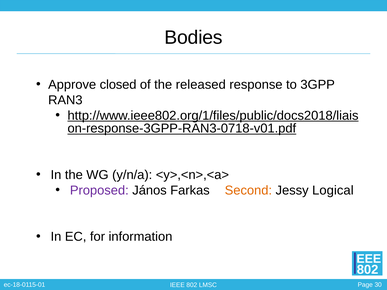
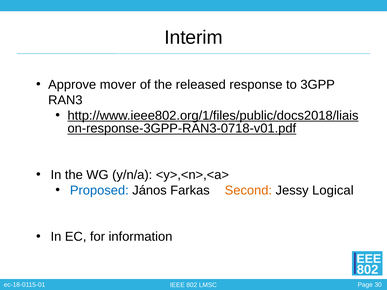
Bodies: Bodies -> Interim (194, 37)
closed: closed -> mover (118, 85)
Proposed colour: purple -> blue (99, 190)
